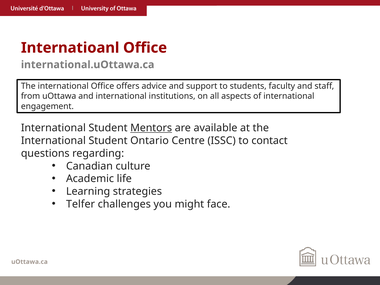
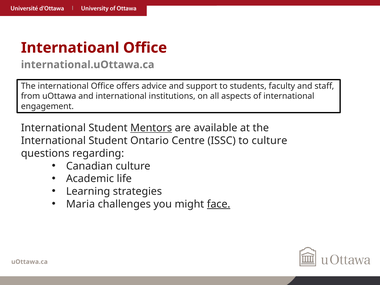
to contact: contact -> culture (269, 141)
Telfer: Telfer -> Maria (81, 204)
face underline: none -> present (219, 204)
